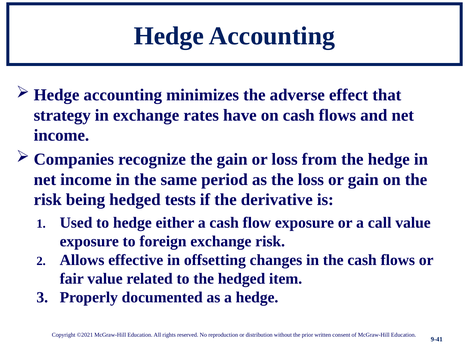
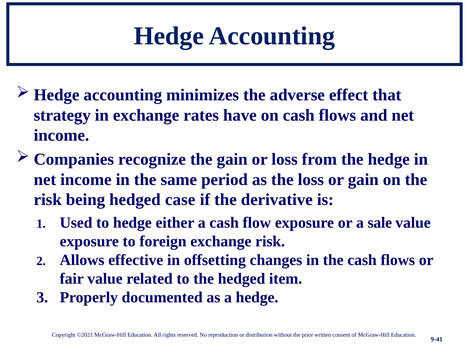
tests: tests -> case (180, 200)
call: call -> sale (380, 223)
